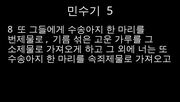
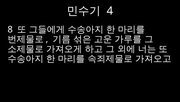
5: 5 -> 4 (110, 11)
